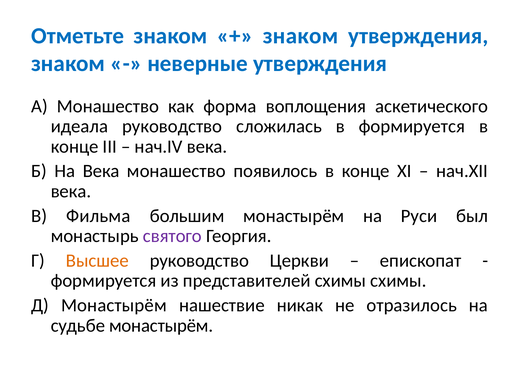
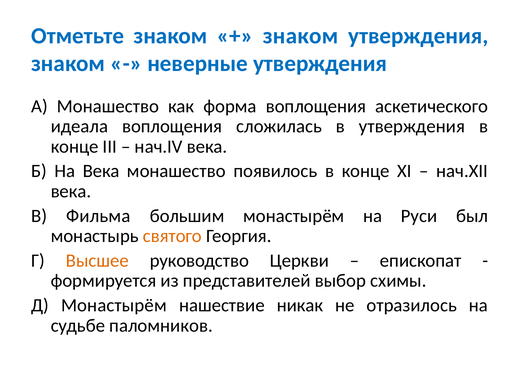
идеала руководство: руководство -> воплощения (172, 126)
в формируется: формируется -> утверждения (412, 126)
святого colour: purple -> orange (172, 236)
представителей схимы: схимы -> выбор (340, 281)
судьбе монастырём: монастырём -> паломников (161, 325)
